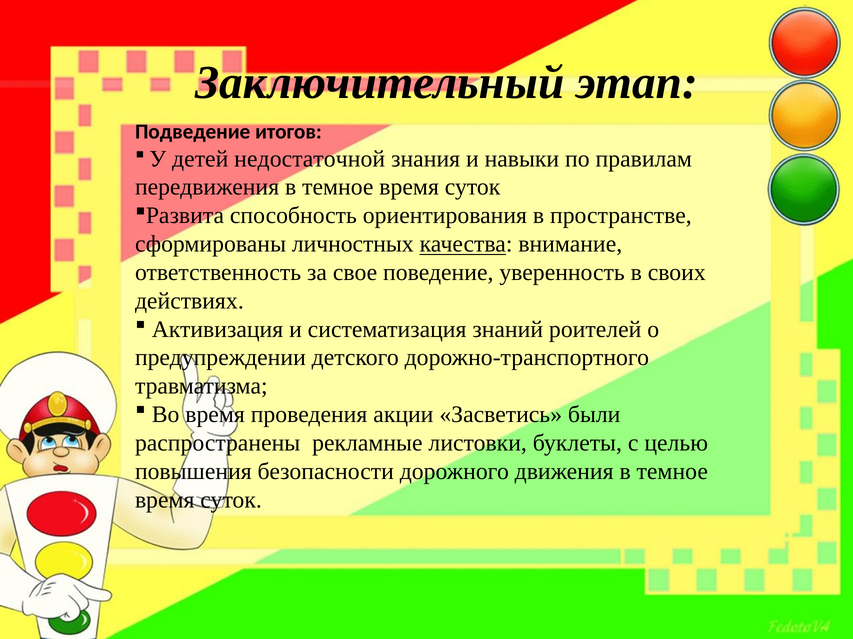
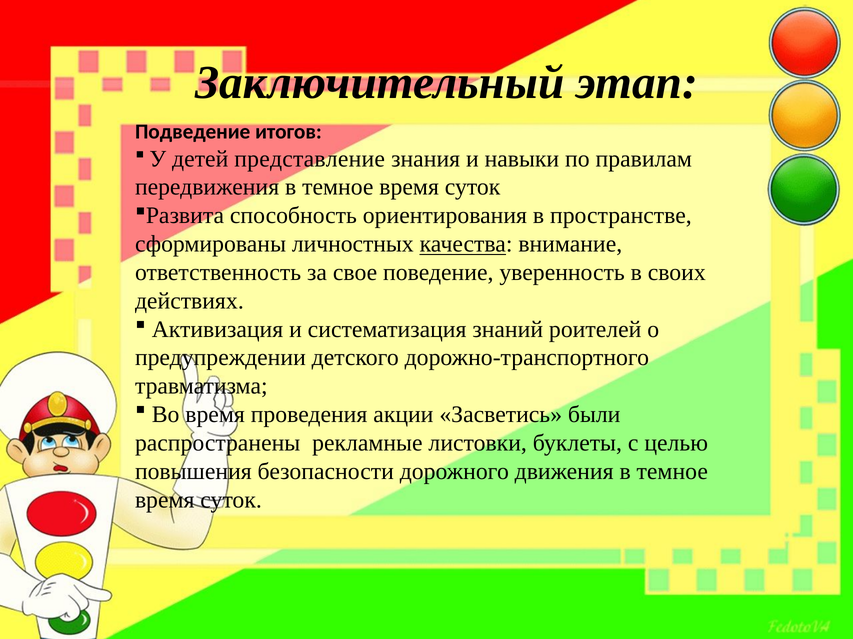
недостаточной: недостаточной -> представление (310, 159)
